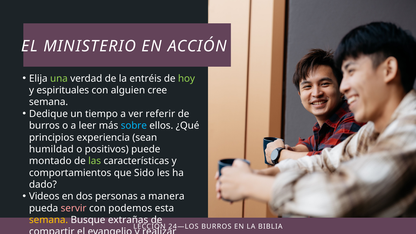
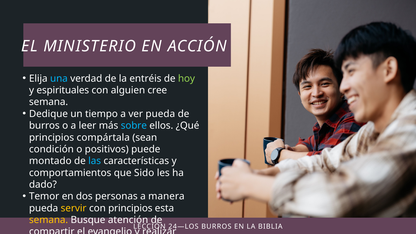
una colour: light green -> light blue (59, 79)
ver referir: referir -> pueda (160, 114)
experiencia: experiencia -> compártala (103, 137)
humildad: humildad -> condición (51, 149)
las colour: light green -> light blue (95, 161)
Videos: Videos -> Temor (44, 196)
servir colour: pink -> yellow (74, 208)
con podemos: podemos -> principios (130, 208)
extrañas: extrañas -> atención (128, 220)
